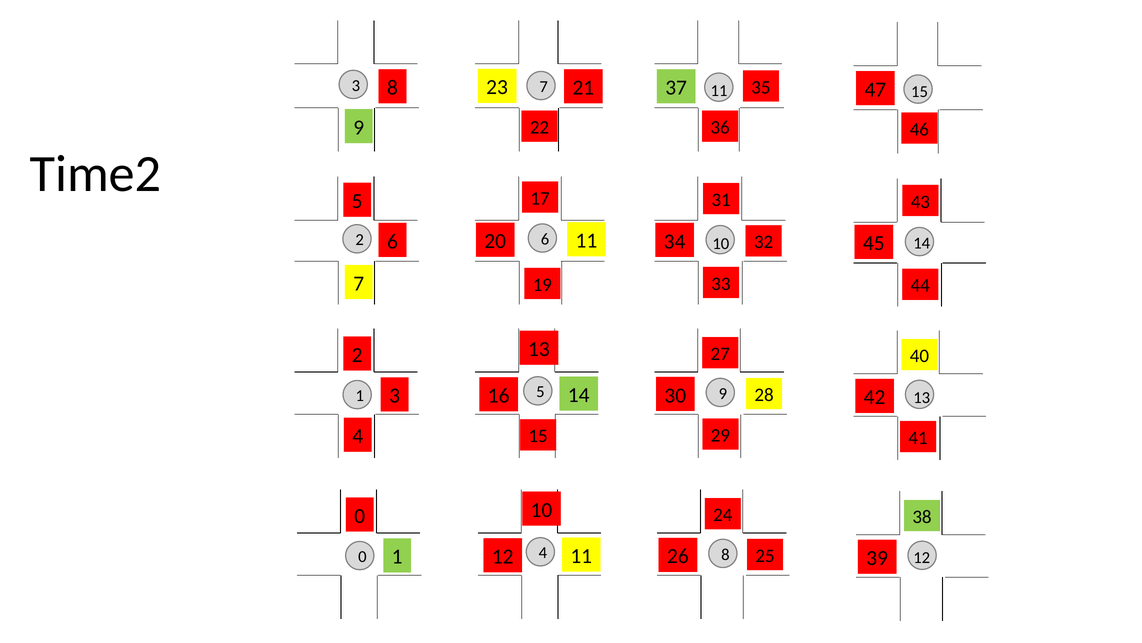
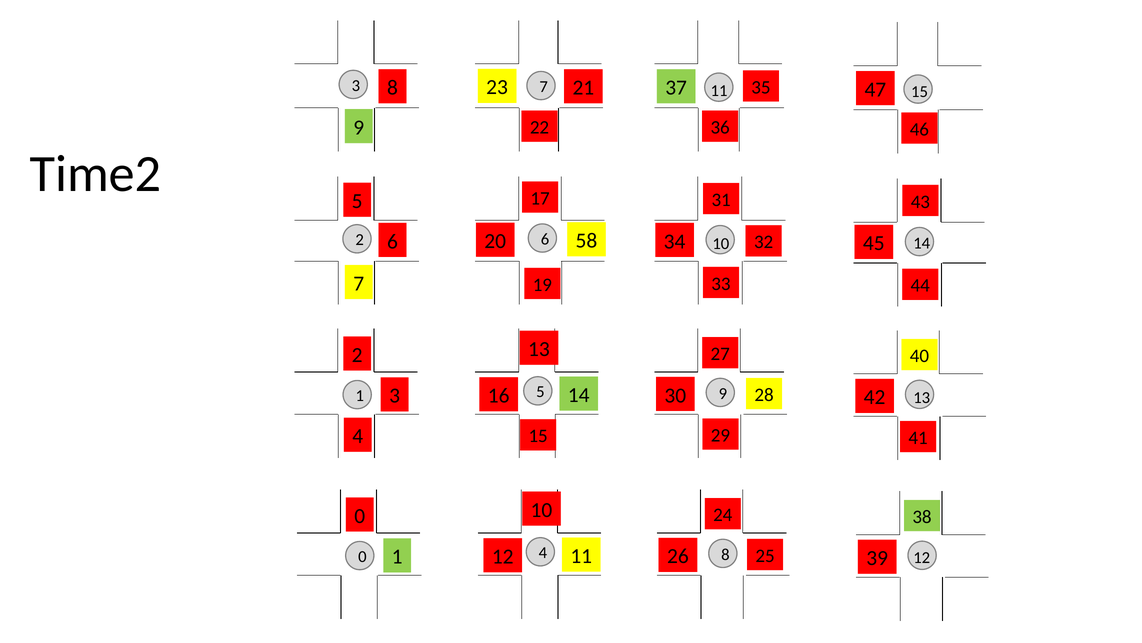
20 11: 11 -> 58 (586, 241)
